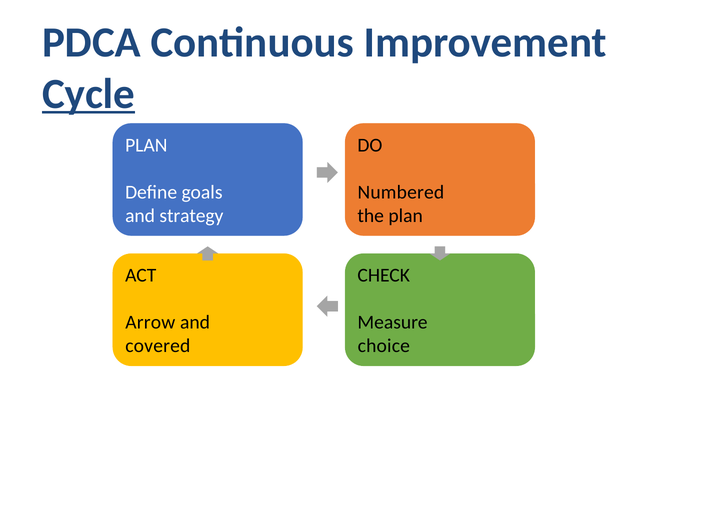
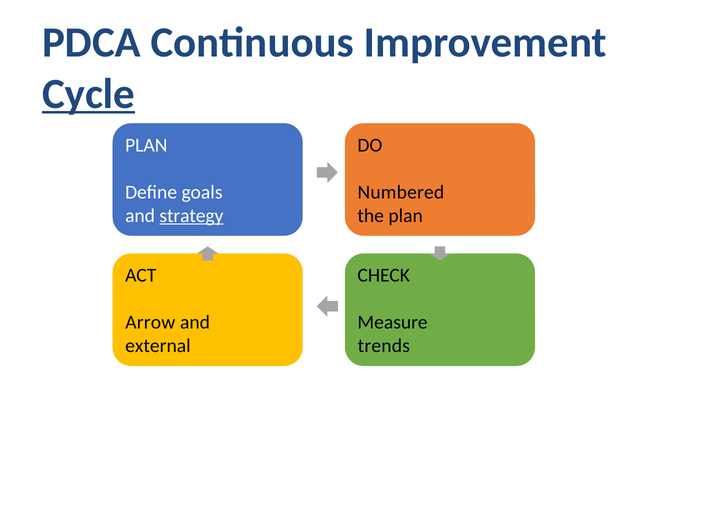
strategy underline: none -> present (191, 216)
covered: covered -> external (158, 346)
choice: choice -> trends (384, 346)
